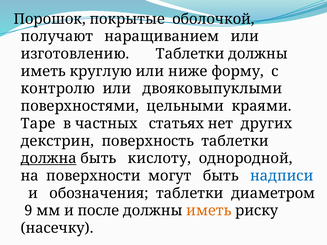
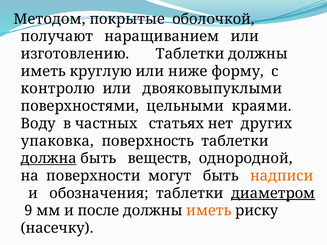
Порошок: Порошок -> Методом (50, 19)
Таре: Таре -> Воду (38, 124)
декстрин: декстрин -> упаковка (57, 141)
кислоту: кислоту -> веществ (159, 159)
надписи colour: blue -> orange (282, 176)
диаметром underline: none -> present (273, 193)
